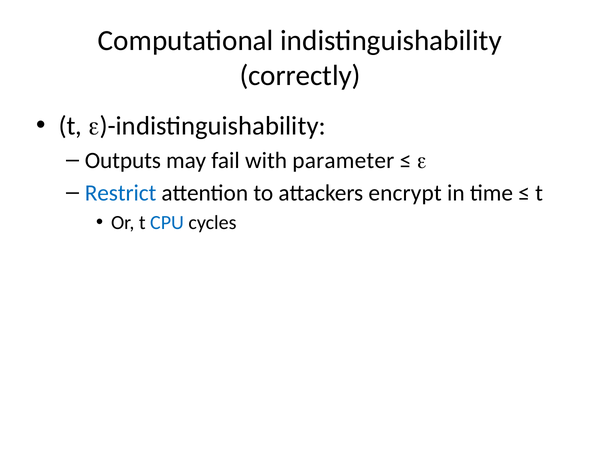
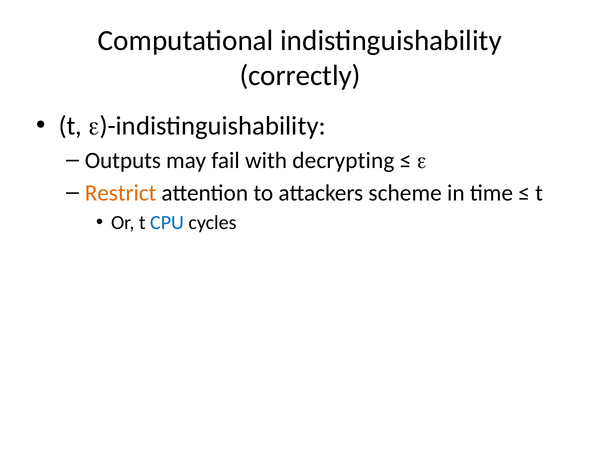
parameter: parameter -> decrypting (343, 160)
Restrict colour: blue -> orange (121, 193)
encrypt: encrypt -> scheme (405, 193)
